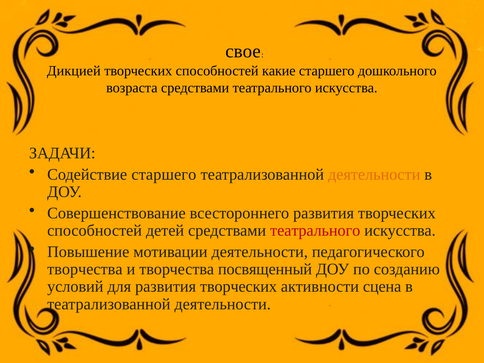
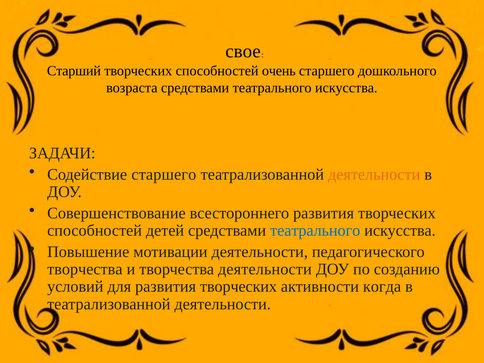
Дикцией: Дикцией -> Старший (74, 71)
какие: какие -> очень (279, 71)
театрального colour: red -> blue (315, 231)
творчества посвященный: посвященный -> деятельности (265, 269)
сцена: сцена -> когда (382, 287)
